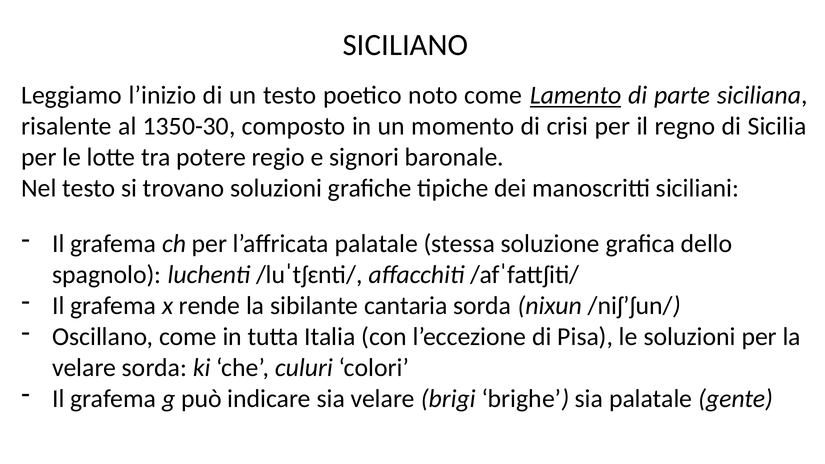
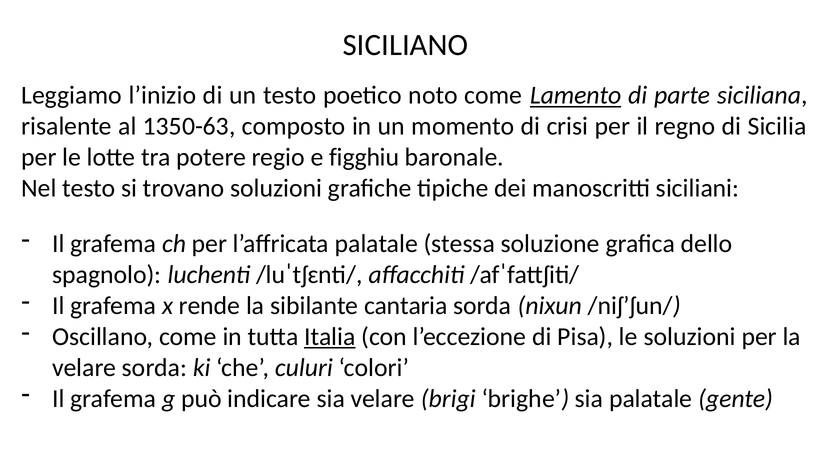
1350-30: 1350-30 -> 1350-63 (189, 126)
signori: signori -> figghiu (364, 157)
Italia underline: none -> present (330, 337)
